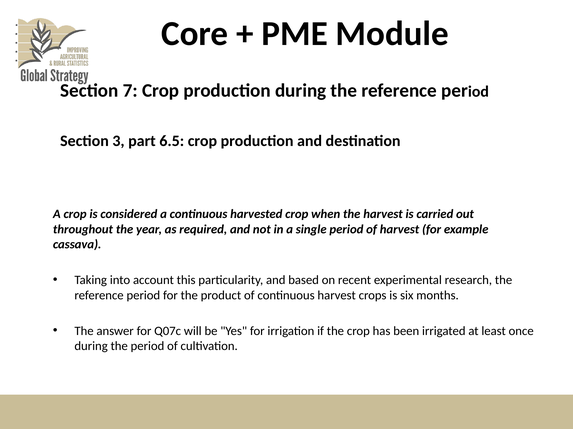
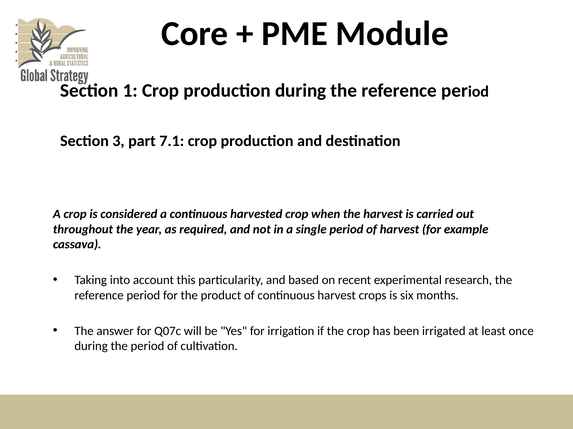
7: 7 -> 1 (130, 91)
6.5: 6.5 -> 7.1 (172, 141)
